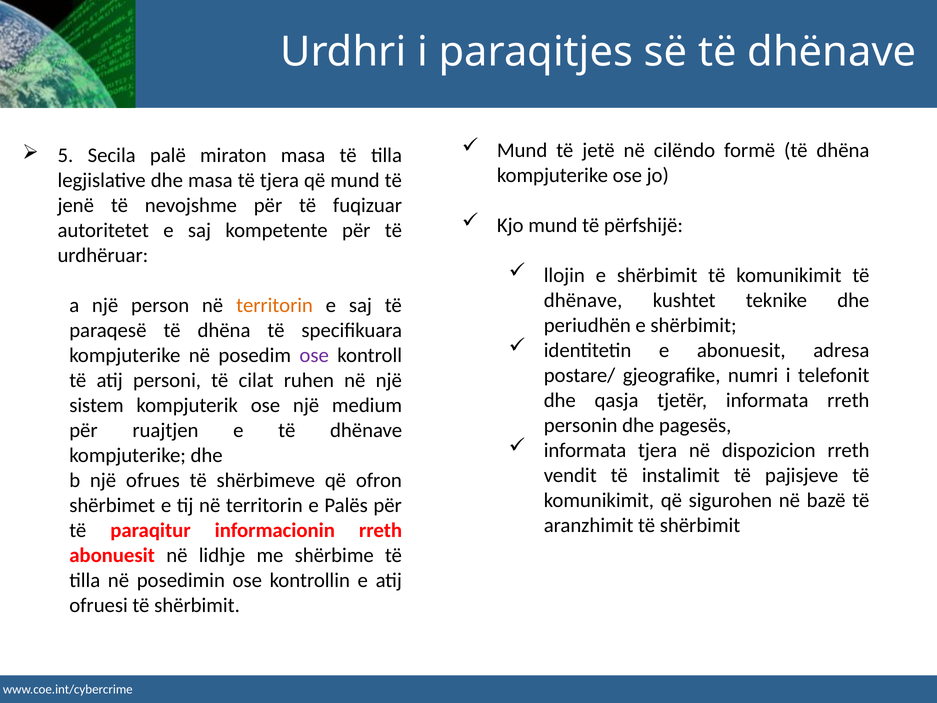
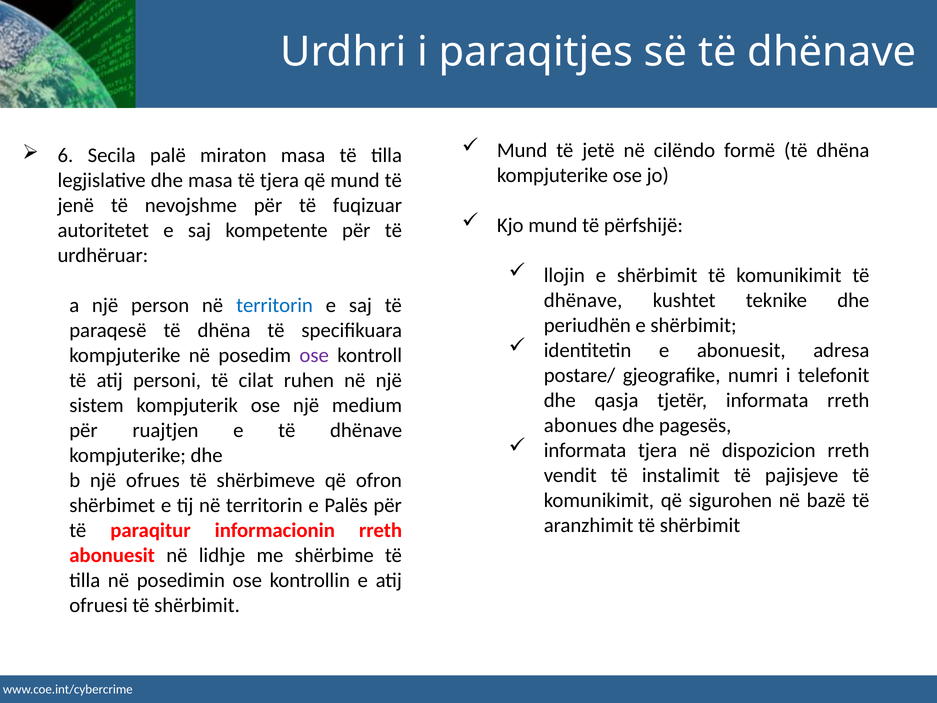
5: 5 -> 6 (65, 156)
territorin colour: orange -> blue (275, 305)
personin: personin -> abonues (581, 425)
